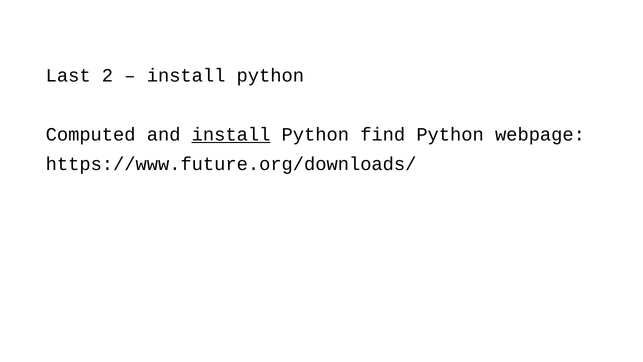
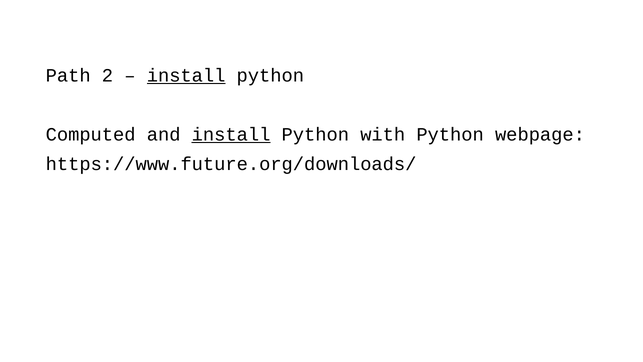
Last: Last -> Path (68, 75)
install underline: none -> present (186, 75)
find: find -> with (383, 134)
